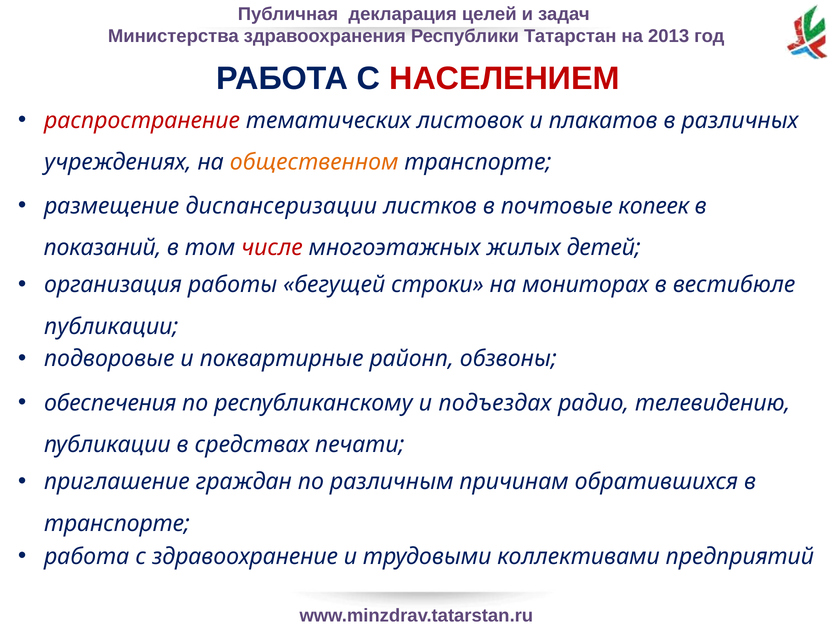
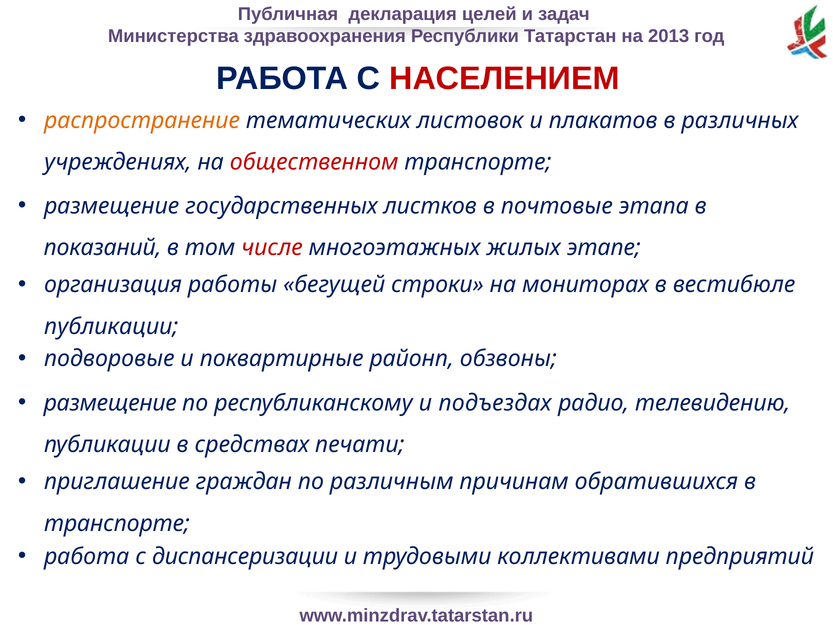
распространение colour: red -> orange (142, 120)
общественном colour: orange -> red (314, 162)
диспансеризации: диспансеризации -> государственных (281, 206)
копеек: копеек -> этапа (654, 206)
детей: детей -> этапе (604, 248)
обеспечения: обеспечения -> размещение (110, 403)
здравоохранение: здравоохранение -> диспансеризации (245, 556)
